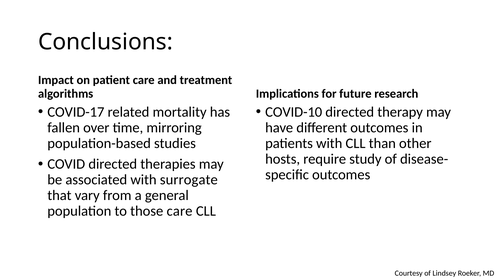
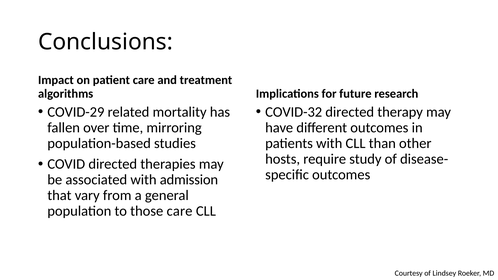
COVID-17: COVID-17 -> COVID-29 (76, 112)
COVID-10: COVID-10 -> COVID-32 (294, 112)
surrogate: surrogate -> admission (189, 180)
